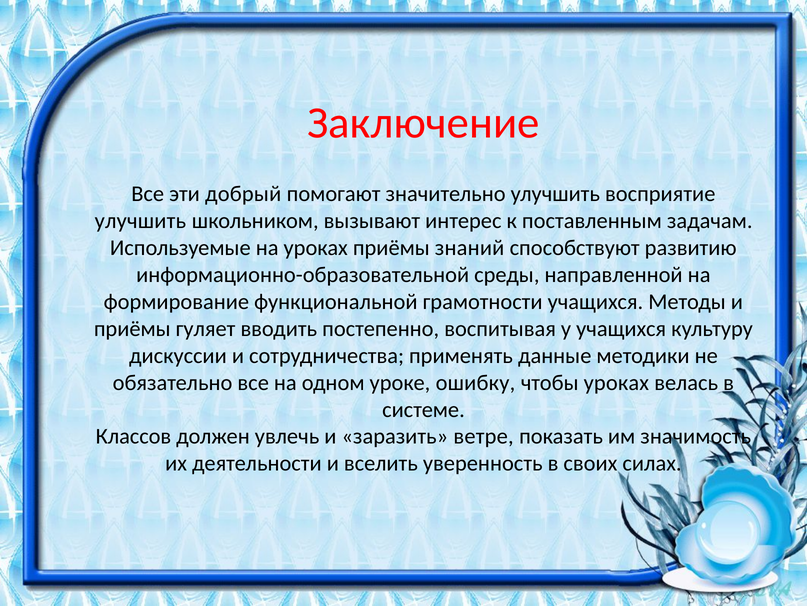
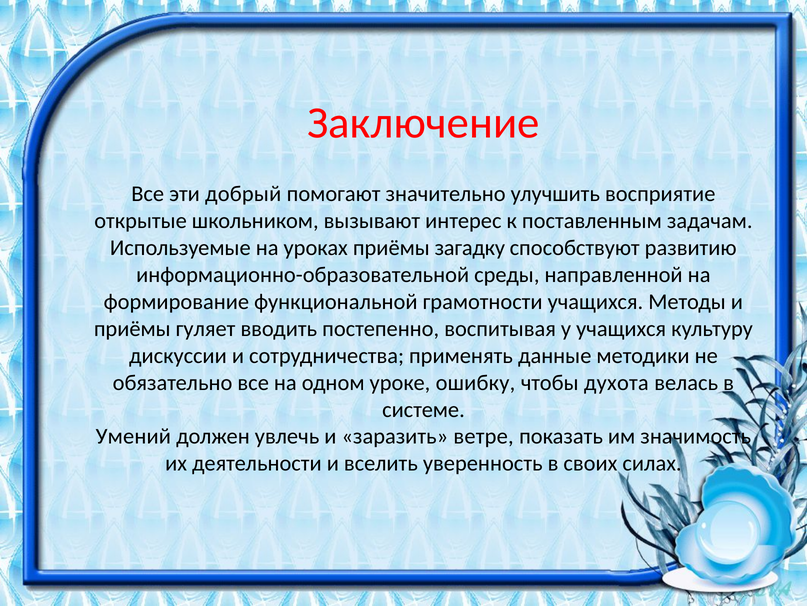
улучшить: улучшить -> открытые (141, 221)
знаний: знаний -> загадку (470, 248)
чтобы уроках: уроках -> духота (616, 382)
Классов: Классов -> Умений (133, 436)
